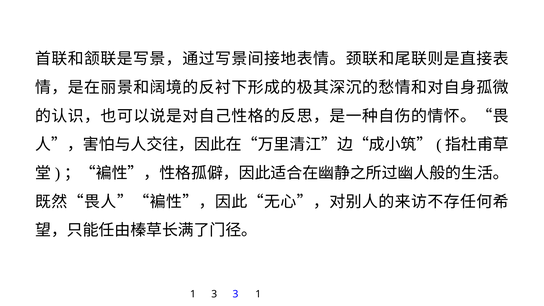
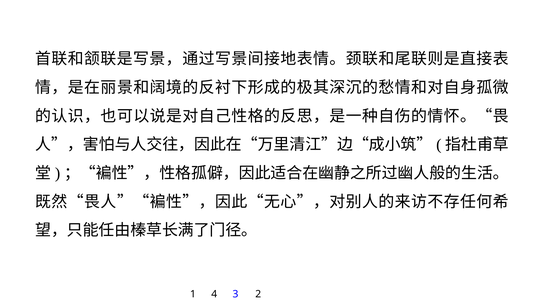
1 3: 3 -> 4 (214, 294)
3 1: 1 -> 2 (258, 294)
